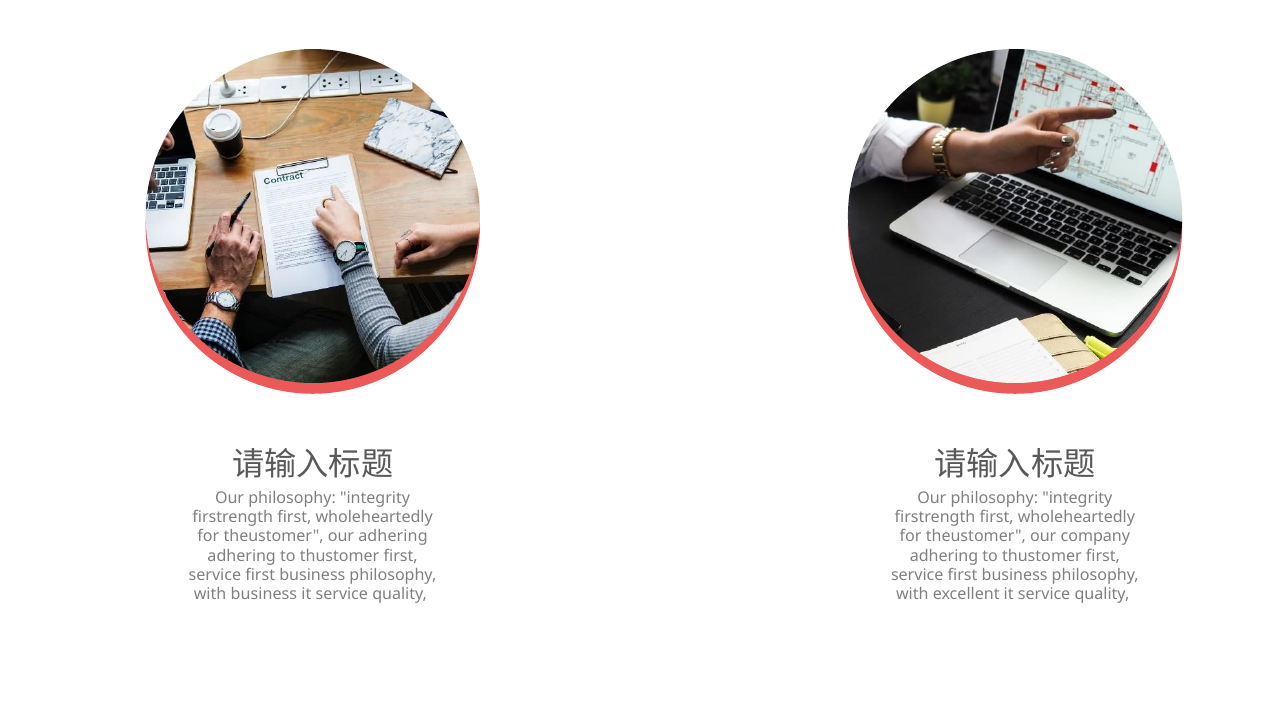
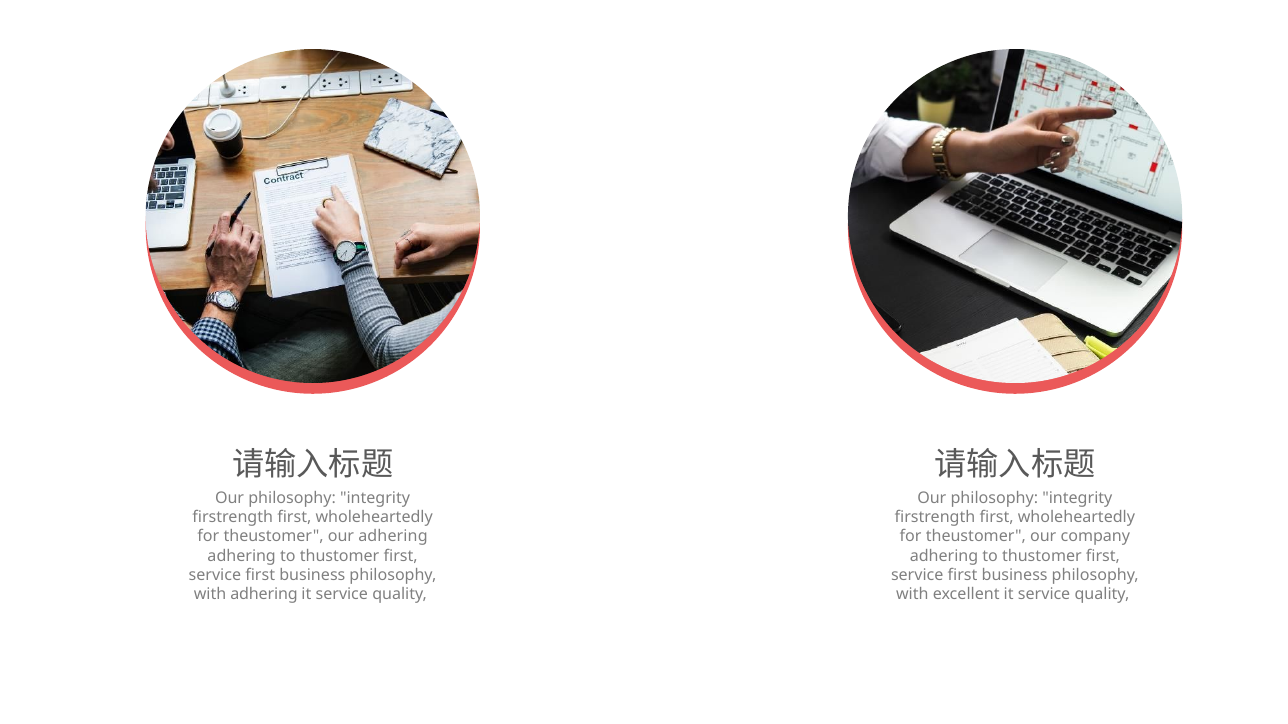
with business: business -> adhering (264, 595)
